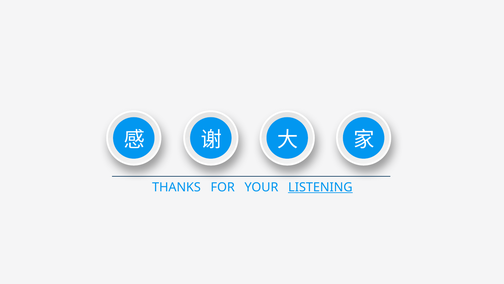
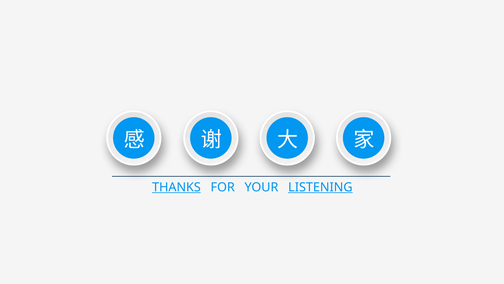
THANKS underline: none -> present (176, 187)
